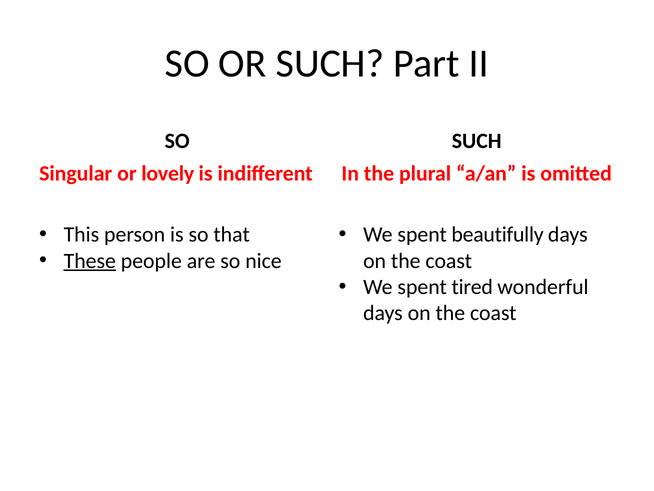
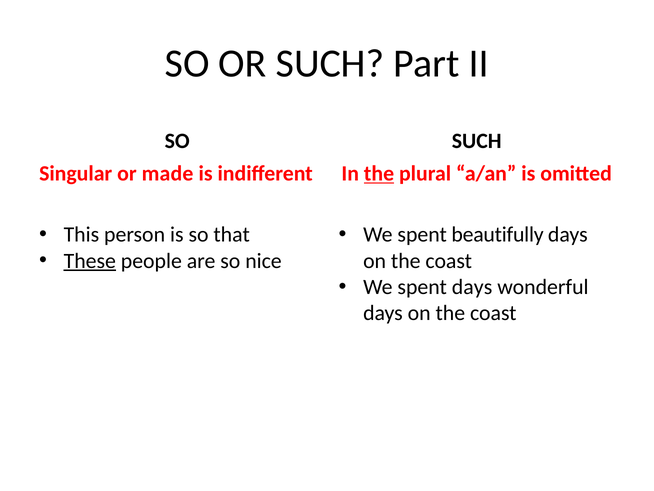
lovely: lovely -> made (168, 173)
the underline: none -> present (379, 173)
spent tired: tired -> days (472, 287)
